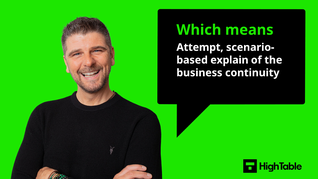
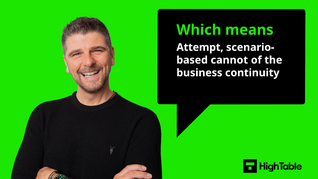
explain: explain -> cannot (229, 60)
